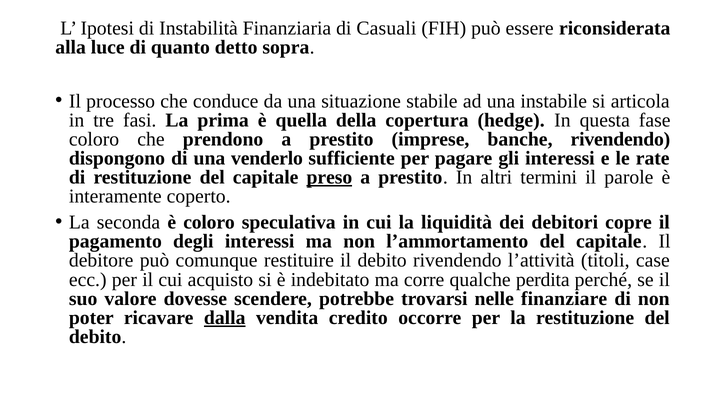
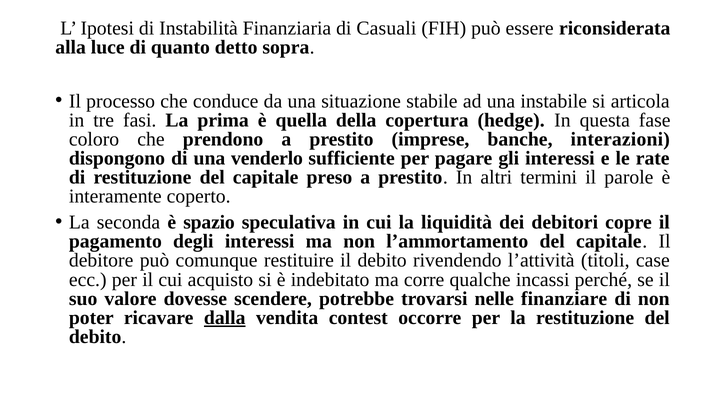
banche rivendendo: rivendendo -> interazioni (620, 139)
preso underline: present -> none (329, 178)
è coloro: coloro -> spazio (209, 223)
perdita: perdita -> incassi (543, 280)
credito: credito -> contest (358, 318)
